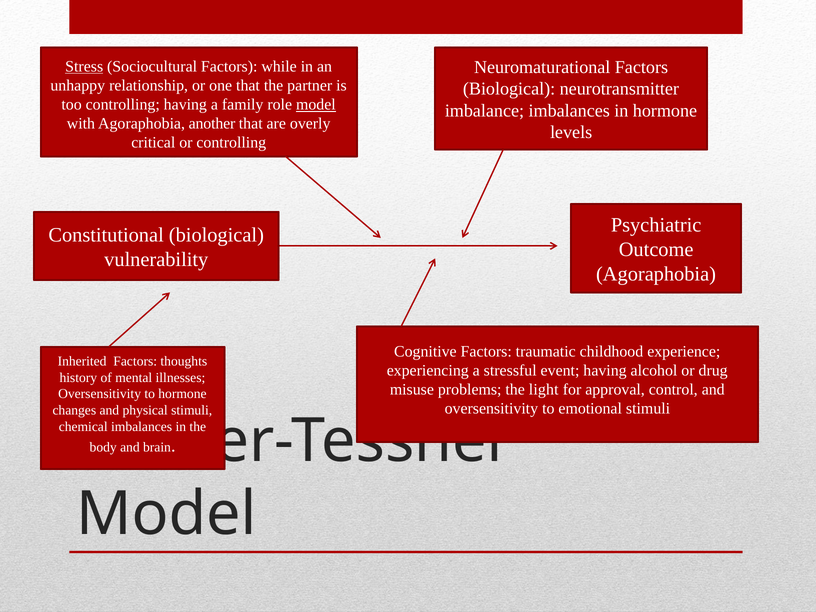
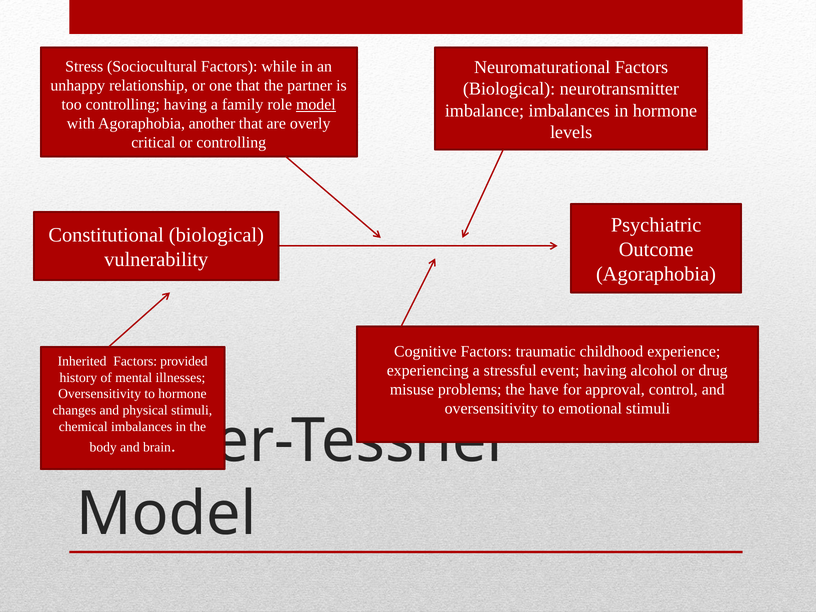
Stress underline: present -> none (84, 66)
thoughts: thoughts -> provided (184, 361)
light: light -> have (544, 389)
